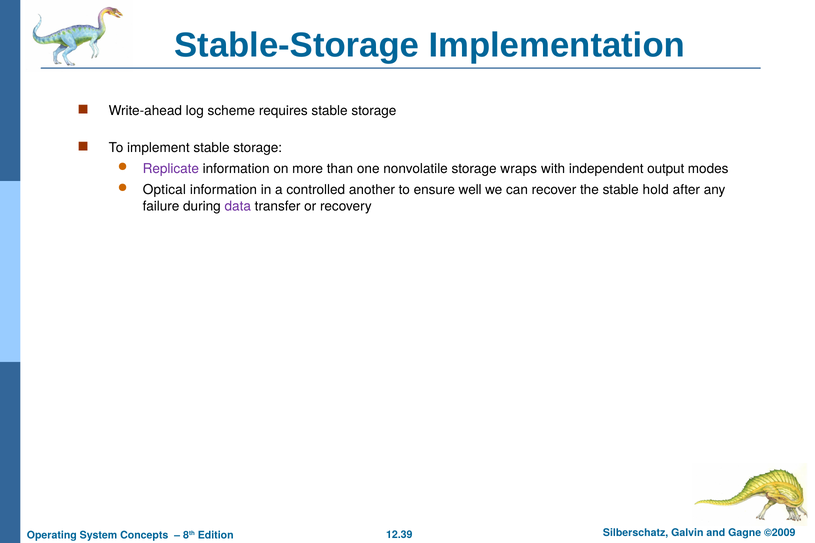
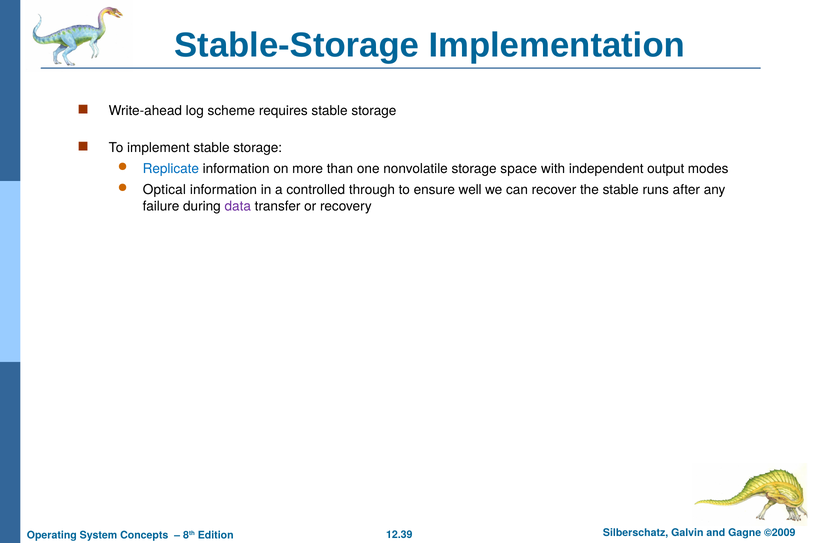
Replicate colour: purple -> blue (171, 169)
wraps: wraps -> space (519, 169)
another: another -> through (372, 190)
hold: hold -> runs (656, 190)
